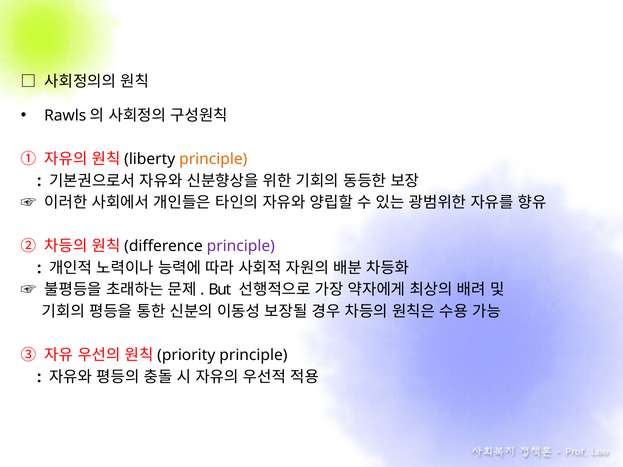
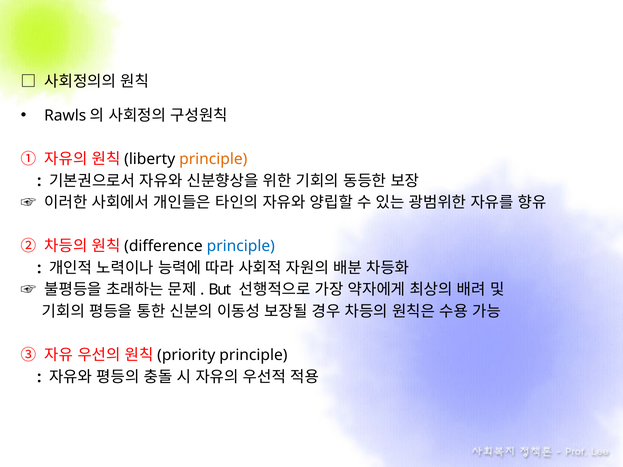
principle colour: purple -> blue (241, 246)
